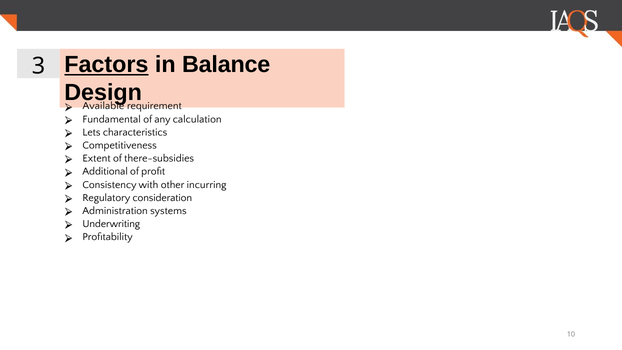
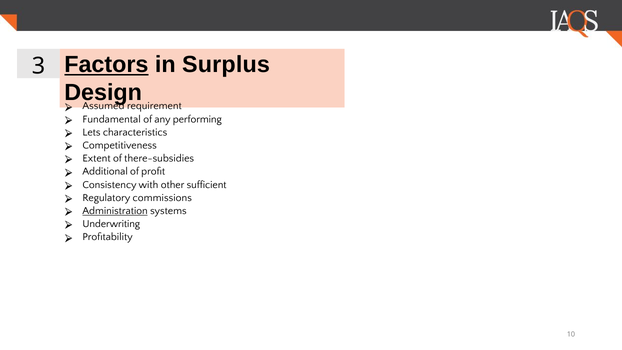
Balance: Balance -> Surplus (226, 65)
Available: Available -> Assumed (103, 106)
calculation: calculation -> performing (197, 119)
incurring: incurring -> sufficient (207, 185)
consideration: consideration -> commissions (162, 198)
Administration underline: none -> present (115, 211)
